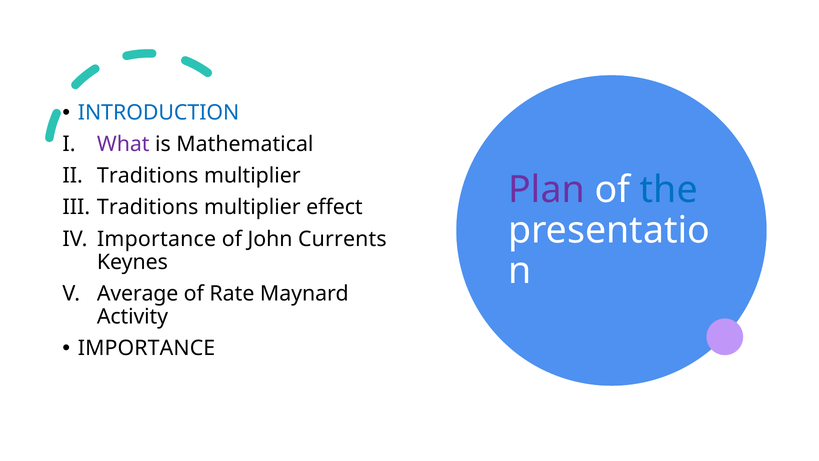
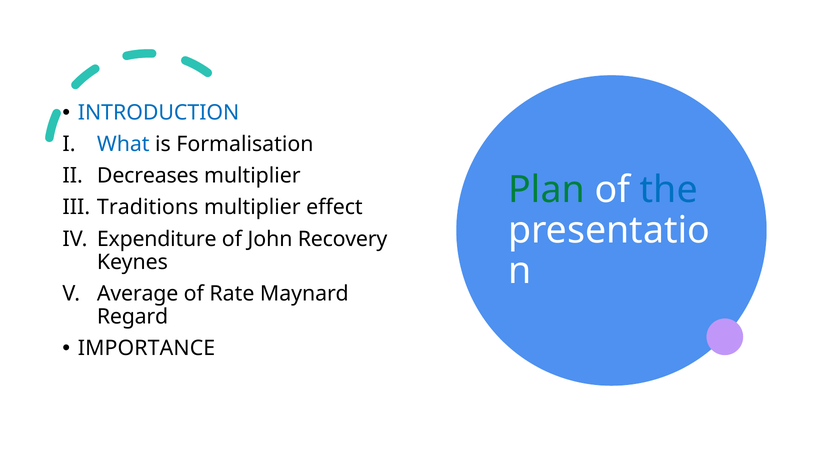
What colour: purple -> blue (123, 144)
Mathematical: Mathematical -> Formalisation (245, 144)
Traditions: Traditions -> Decreases (148, 176)
Plan colour: purple -> green (547, 190)
Importance: Importance -> Expenditure (157, 239)
Currents: Currents -> Recovery (343, 239)
Activity: Activity -> Regard (133, 316)
